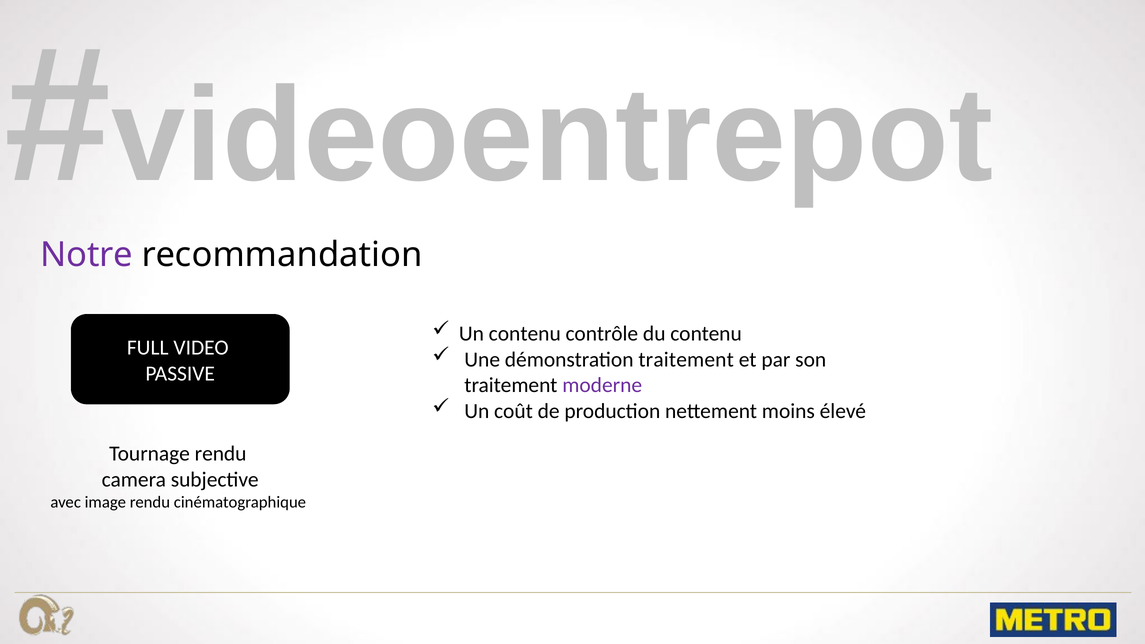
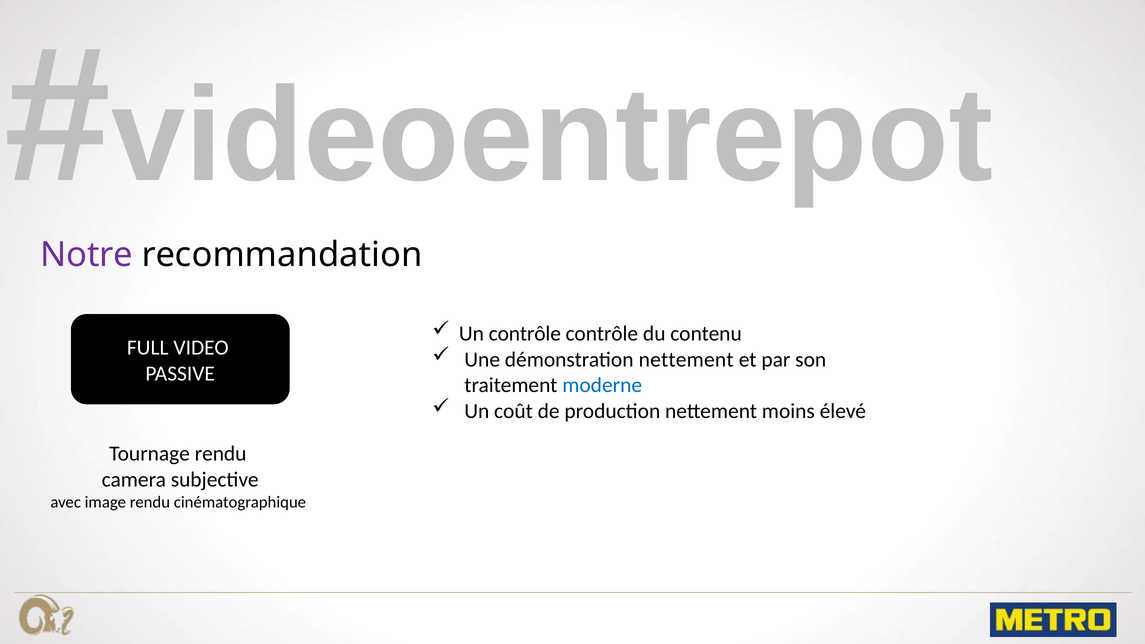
Un contenu: contenu -> contrôle (525, 334)
démonstration traitement: traitement -> nettement (686, 360)
moderne colour: purple -> blue (602, 385)
